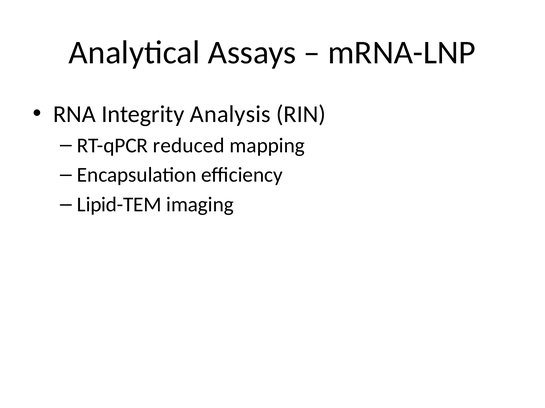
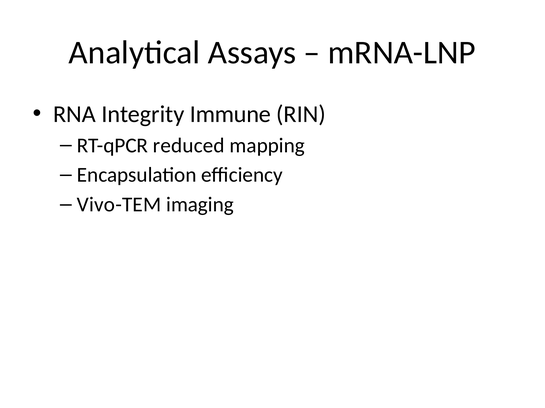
Analysis: Analysis -> Immune (230, 114)
Lipid-TEM: Lipid-TEM -> Vivo-TEM (119, 205)
